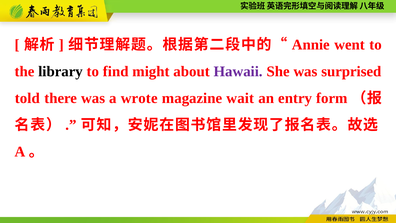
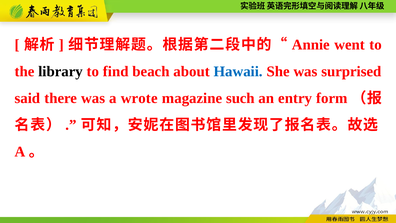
might: might -> beach (151, 71)
Hawaii colour: purple -> blue (238, 71)
told: told -> said (27, 98)
wait: wait -> such (240, 98)
